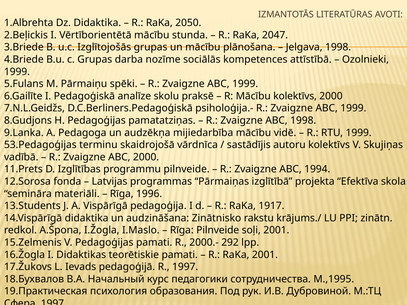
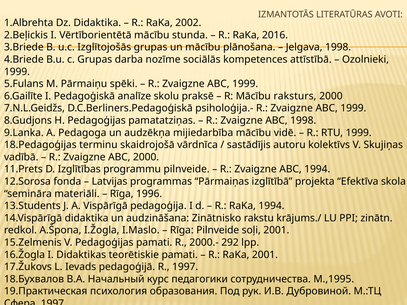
2050: 2050 -> 2002 (188, 23)
2047: 2047 -> 2016 (275, 35)
Mācību kolektīvs: kolektīvs -> raksturs (295, 96)
53.Pedagoģijas: 53.Pedagoģijas -> 18.Pedagoģijas (40, 145)
RaKa 1917: 1917 -> 1994 (271, 206)
